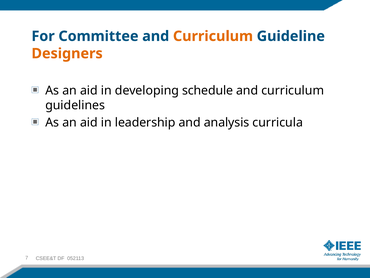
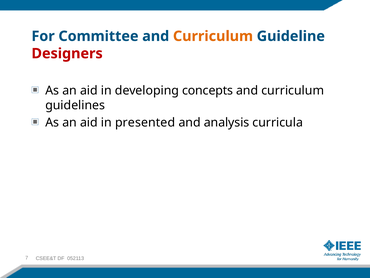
Designers colour: orange -> red (67, 53)
schedule: schedule -> concepts (208, 90)
leadership: leadership -> presented (145, 122)
